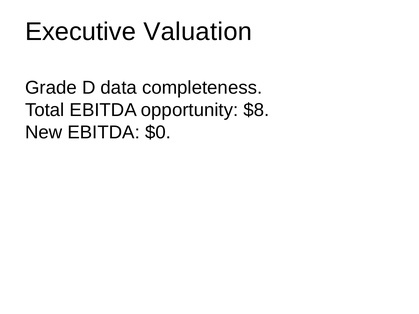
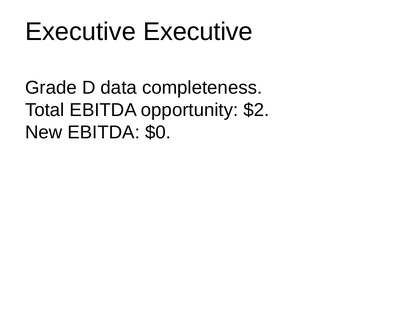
Executive Valuation: Valuation -> Executive (198, 32)
$8: $8 -> $2 (256, 110)
